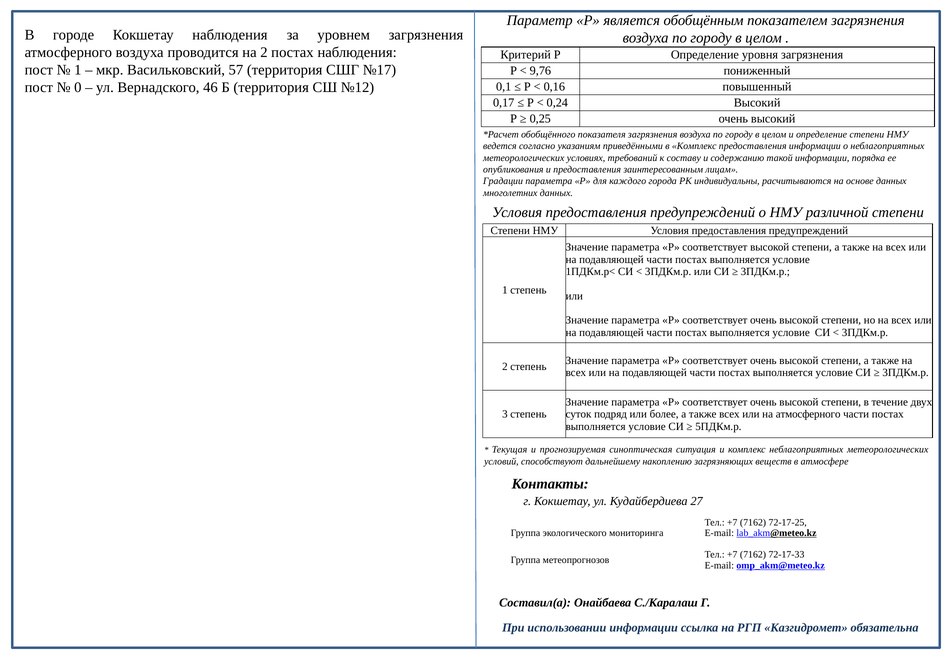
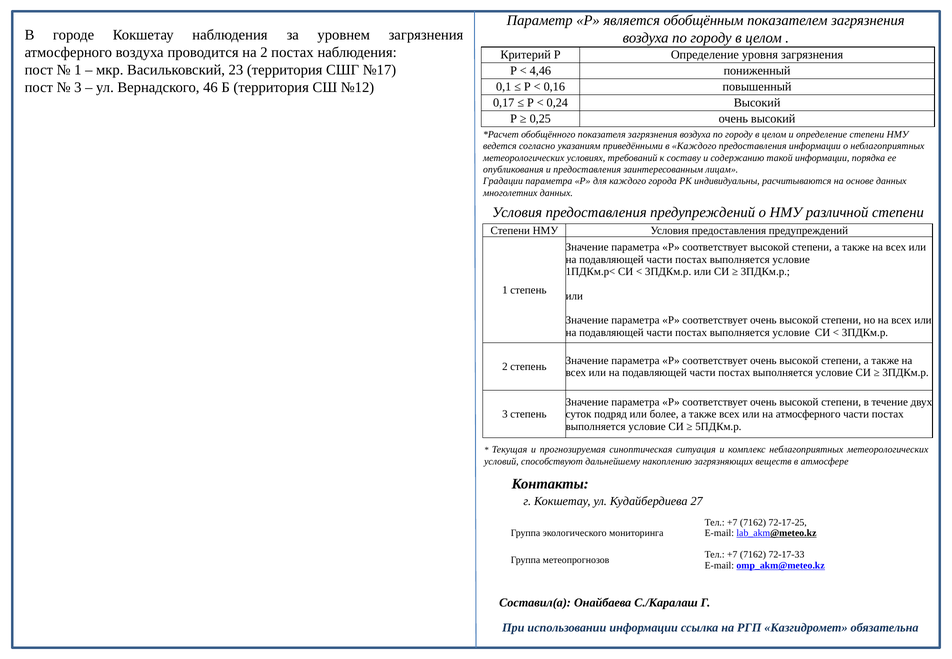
57: 57 -> 23 (236, 70)
9,76: 9,76 -> 4,46 (540, 71)
0: 0 -> 3 (78, 87)
в Комплекс: Комплекс -> Каждого (694, 146)
